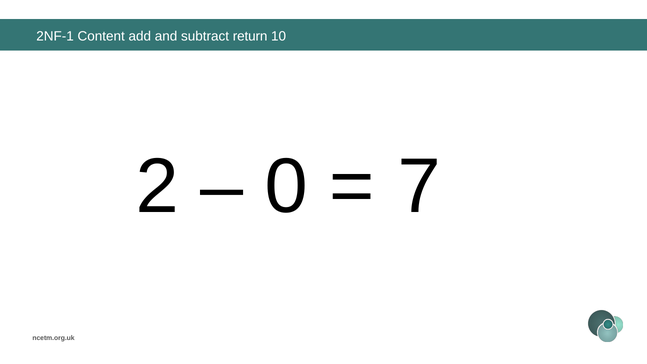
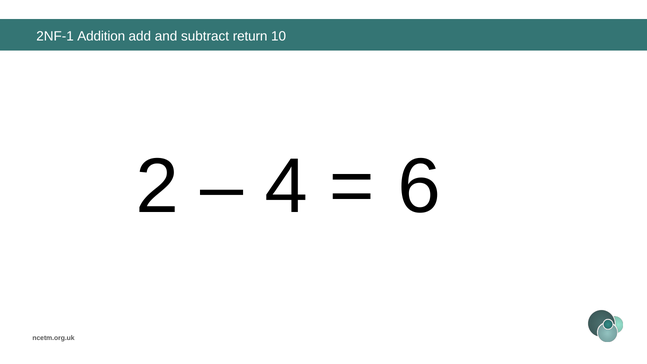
Content: Content -> Addition (101, 36)
0: 0 -> 4 (286, 187)
7: 7 -> 6 (419, 187)
